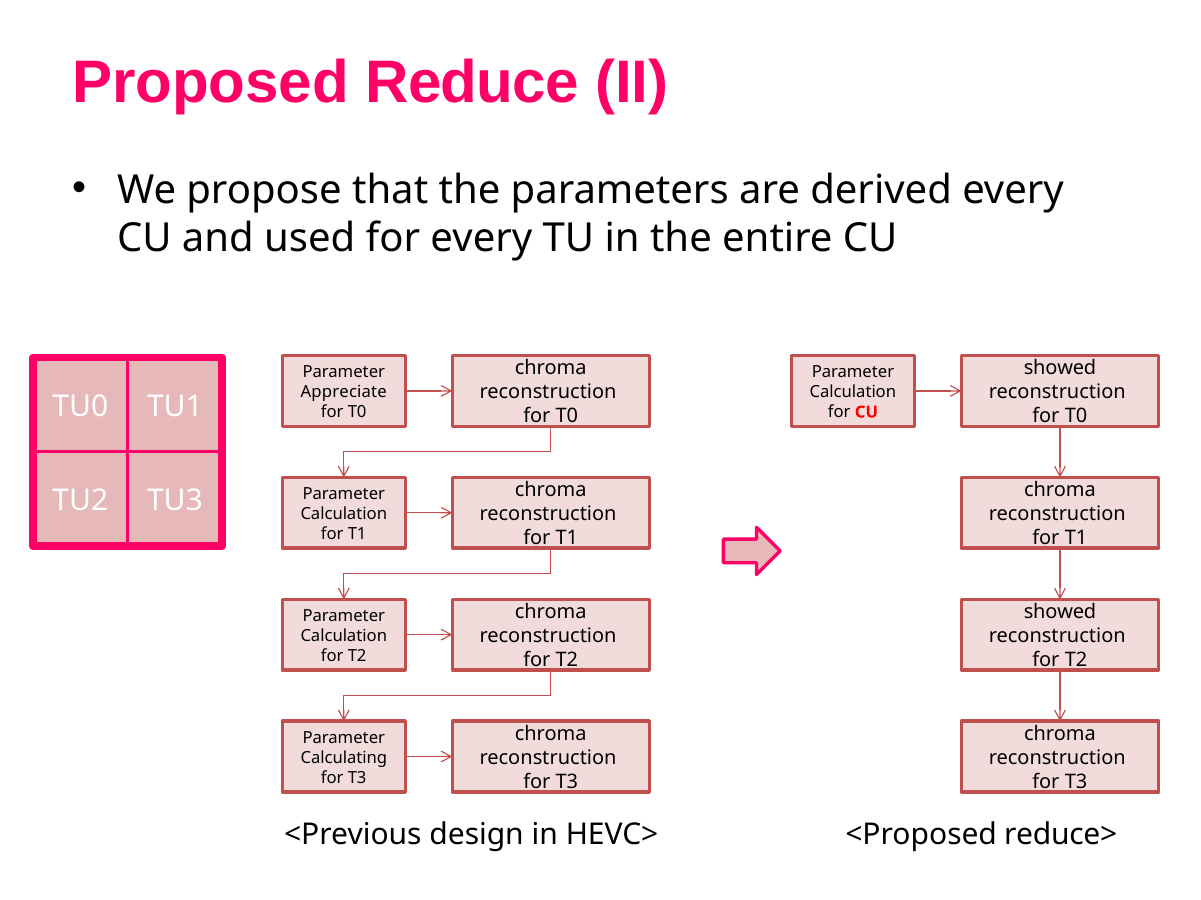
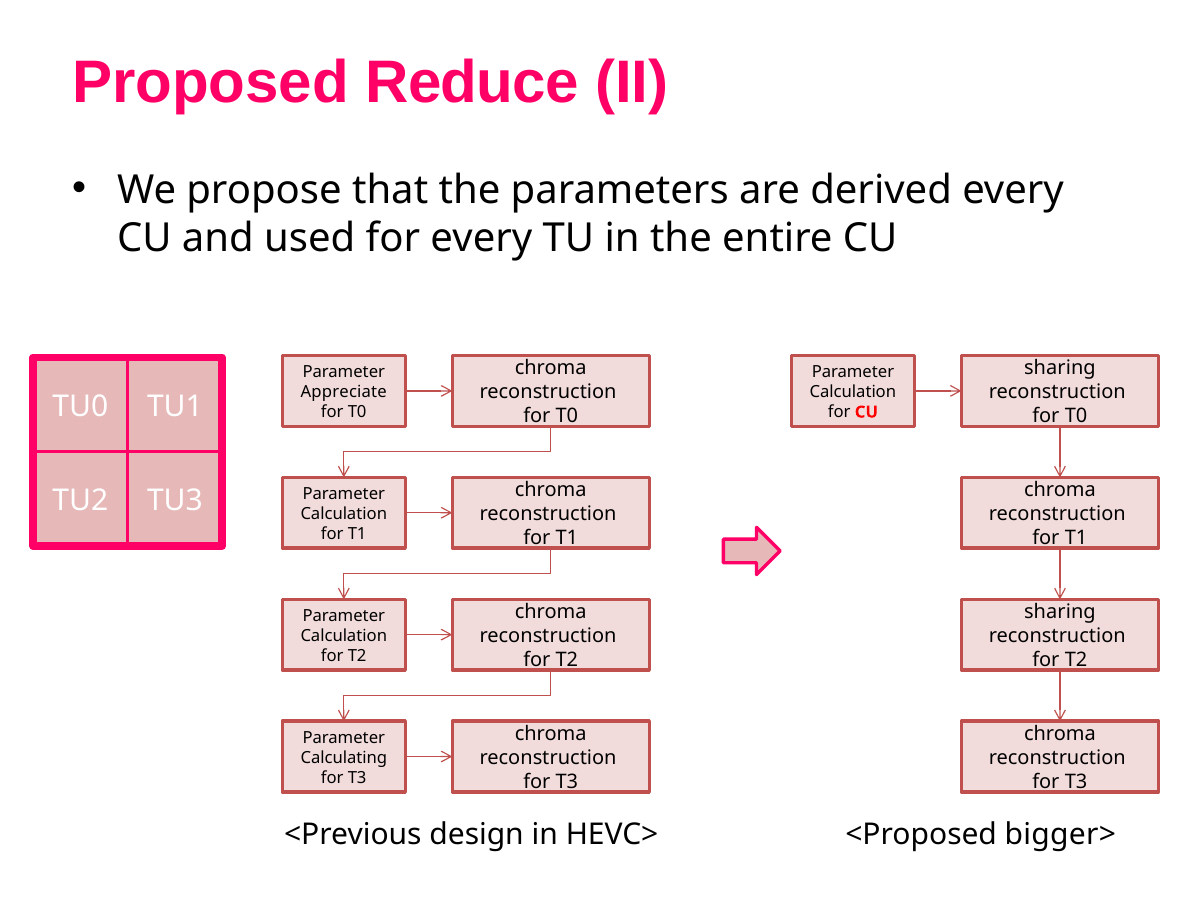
showed: showed -> sharing (1060, 369)
showed: showed -> sharing (1060, 613)
reduce>: reduce> -> bigger> (1060, 836)
